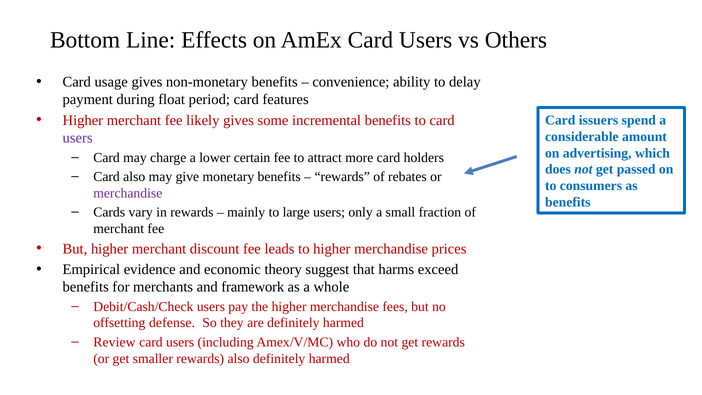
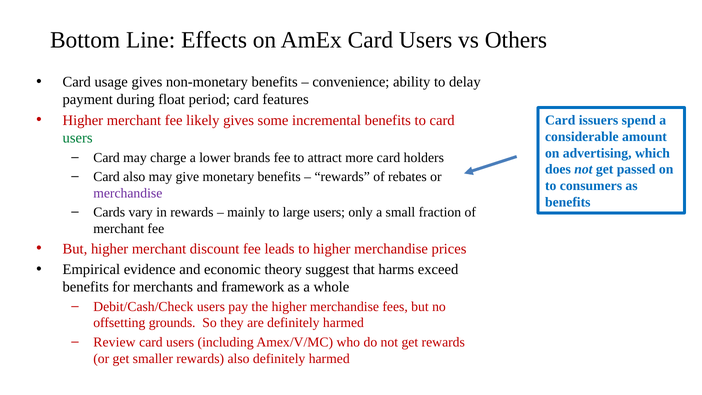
users colour: purple -> green (78, 138)
certain: certain -> brands (252, 157)
defense: defense -> grounds (172, 323)
